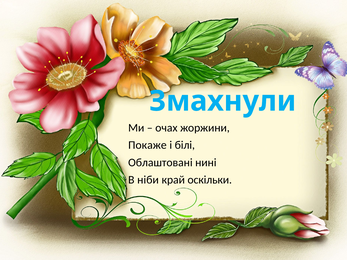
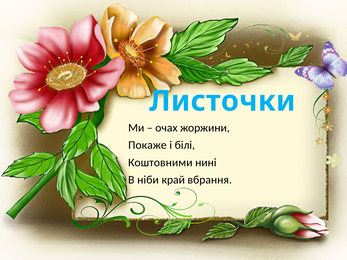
Змахнули: Змахнули -> Листочки (222, 101)
Облаштовані: Облаштовані -> Коштовними (160, 163)
оскільки: оскільки -> вбрання (210, 180)
